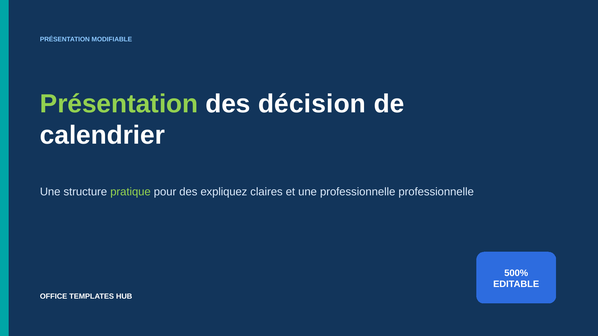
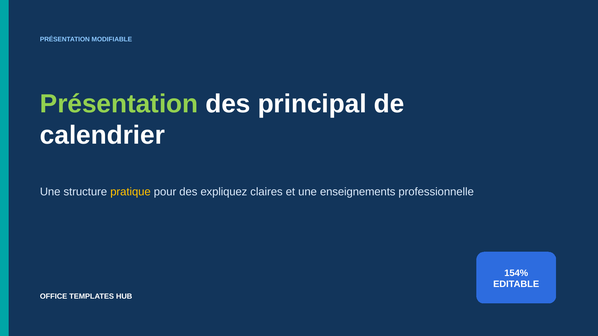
décision: décision -> principal (312, 104)
pratique colour: light green -> yellow (130, 192)
une professionnelle: professionnelle -> enseignements (358, 192)
500%: 500% -> 154% (516, 273)
